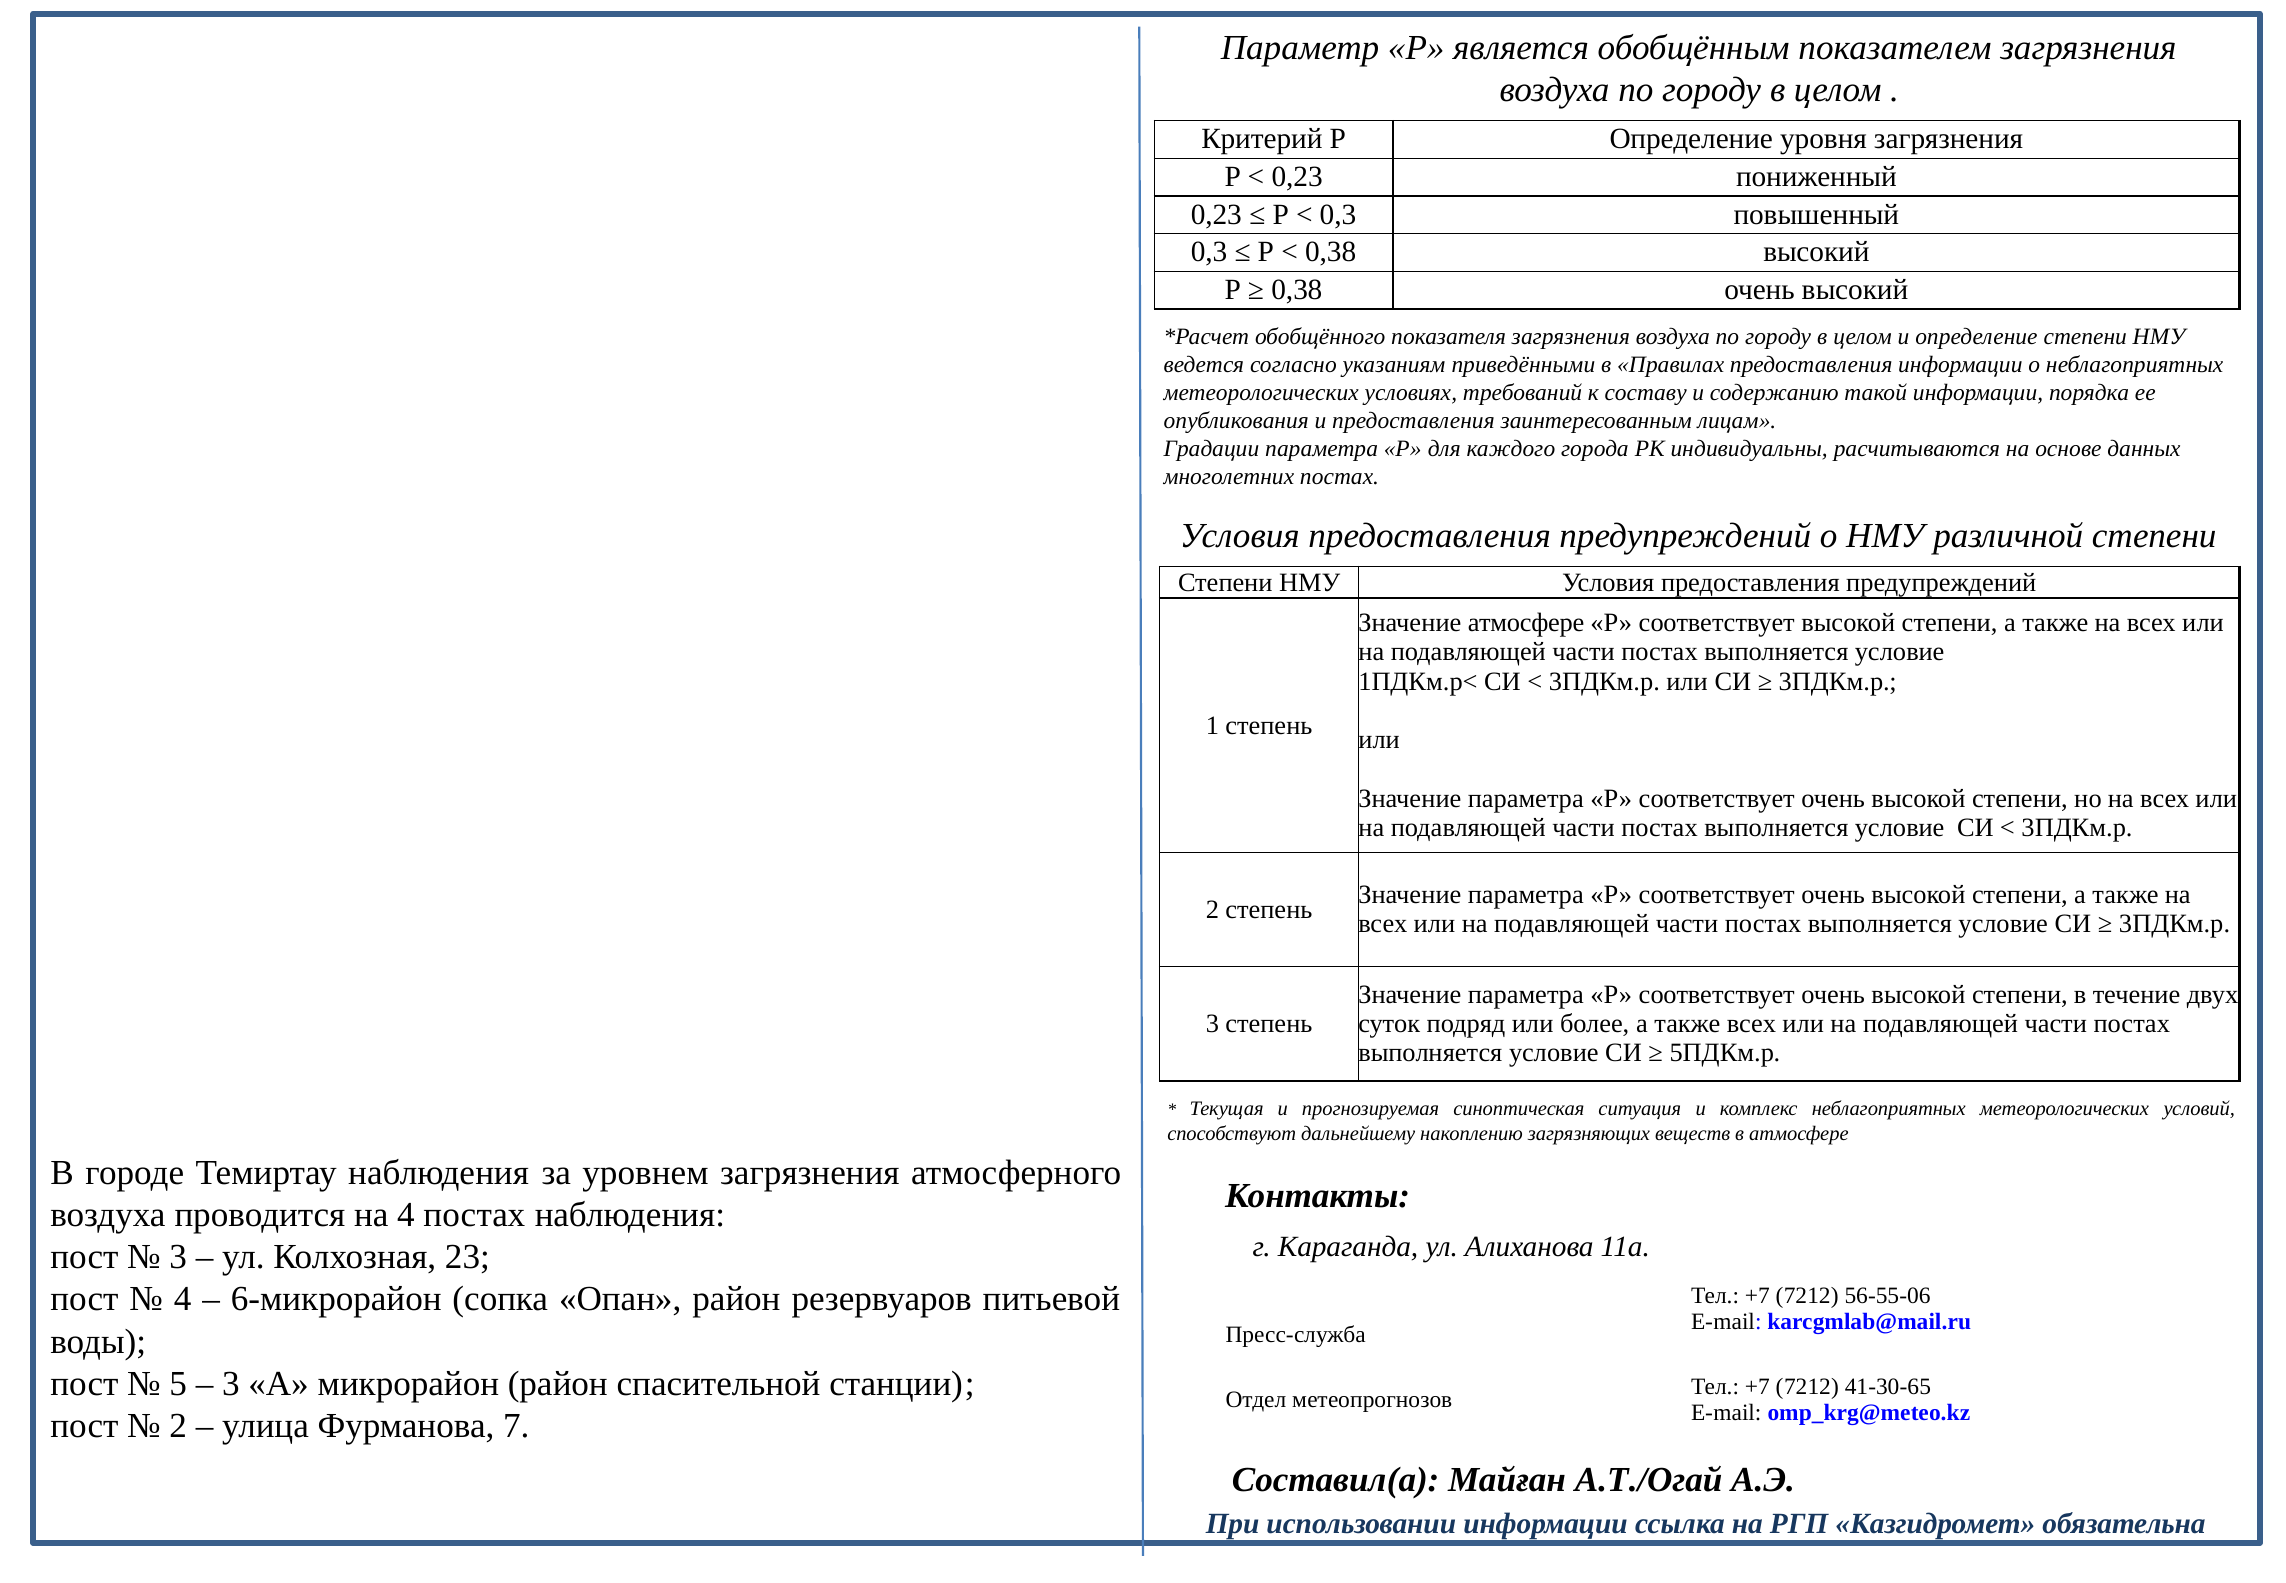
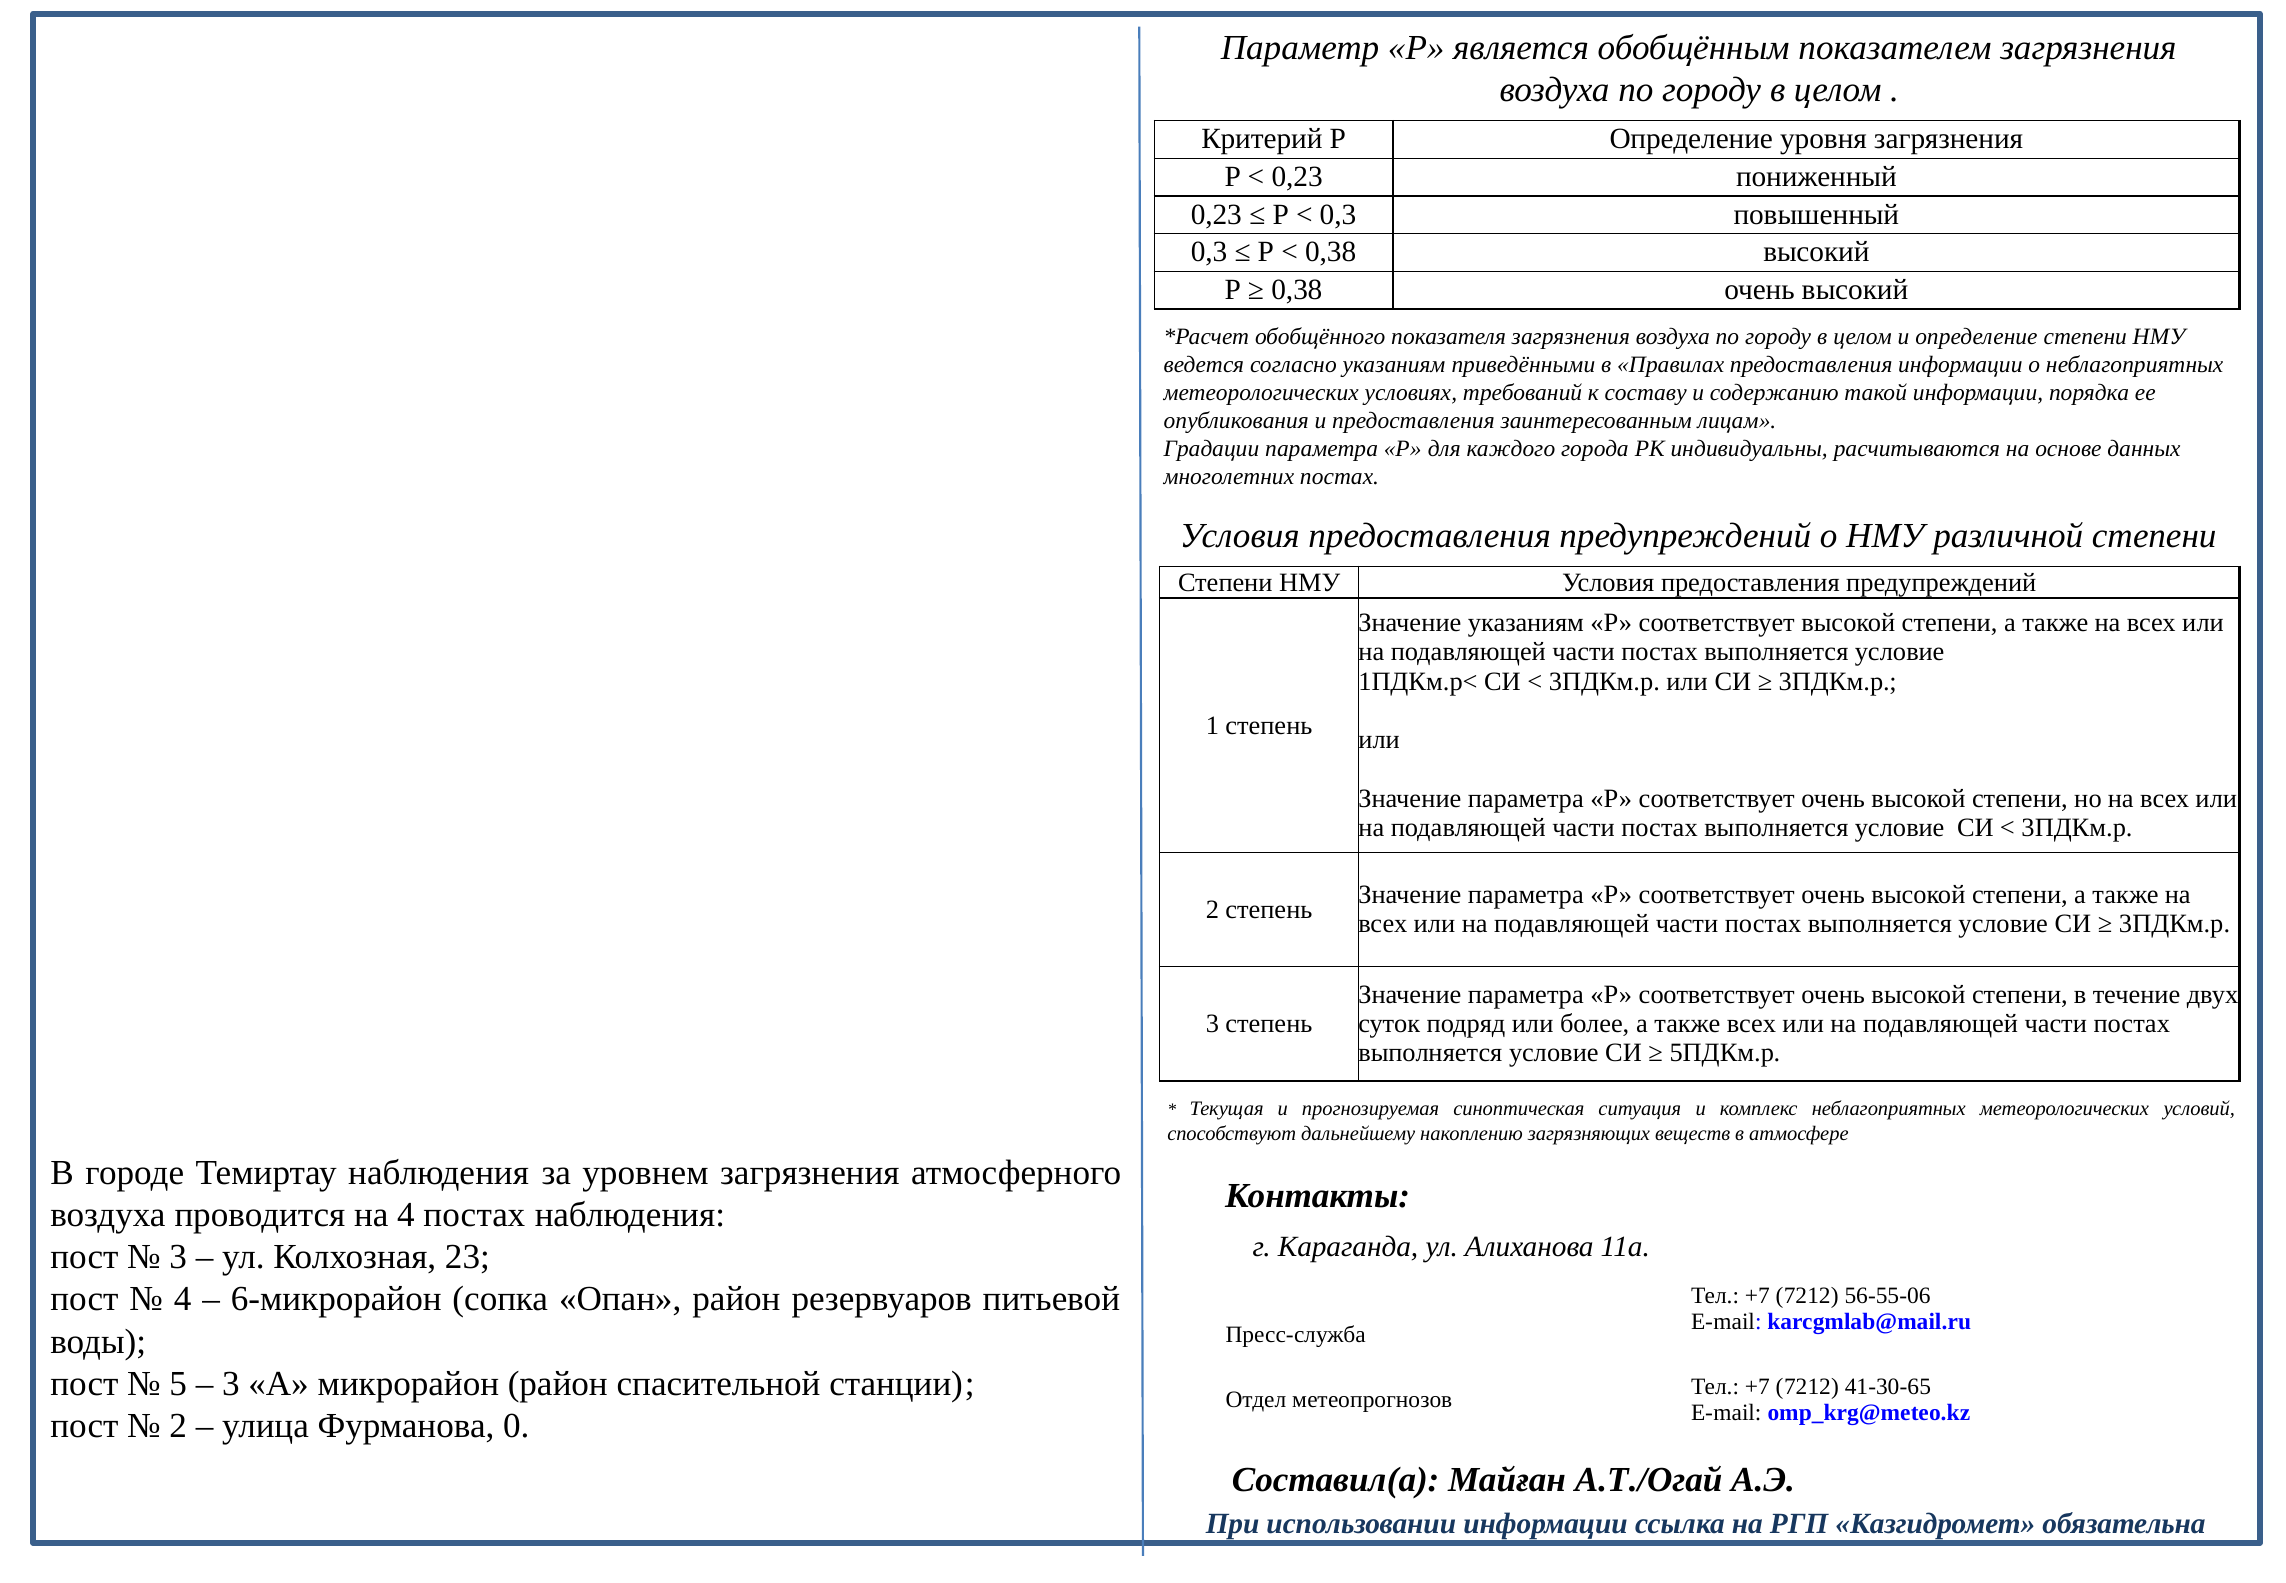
Значение атмосфере: атмосфере -> указаниям (1526, 623)
7: 7 -> 0 (516, 1426)
